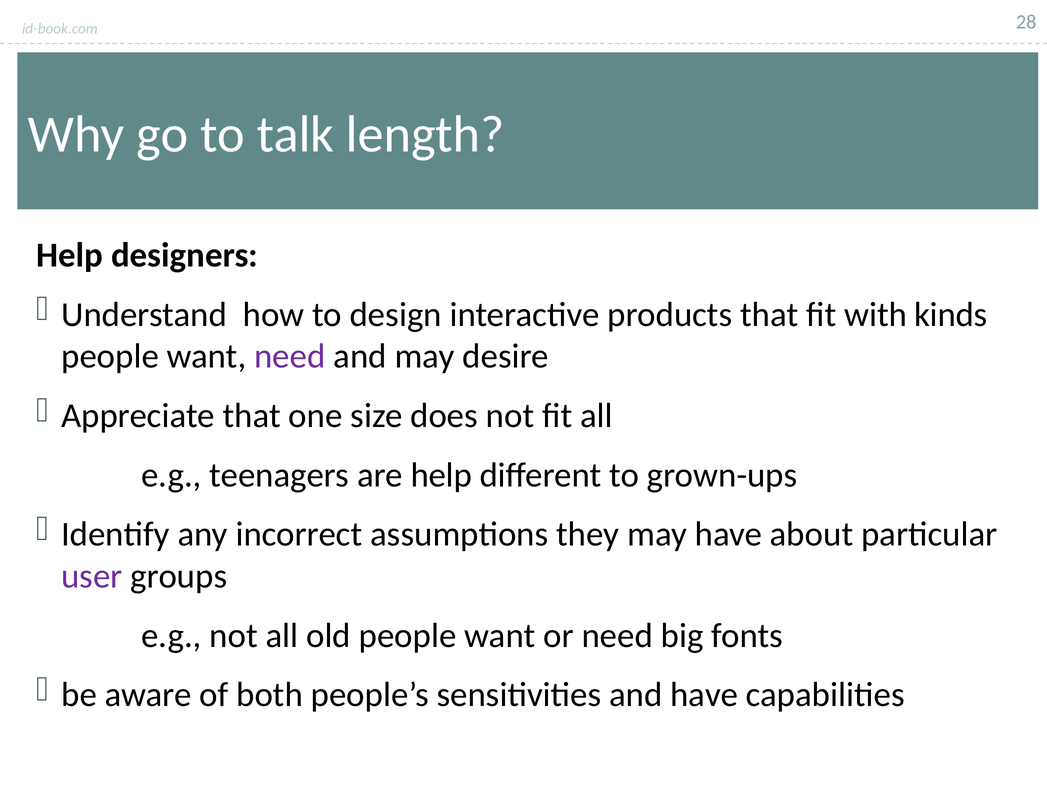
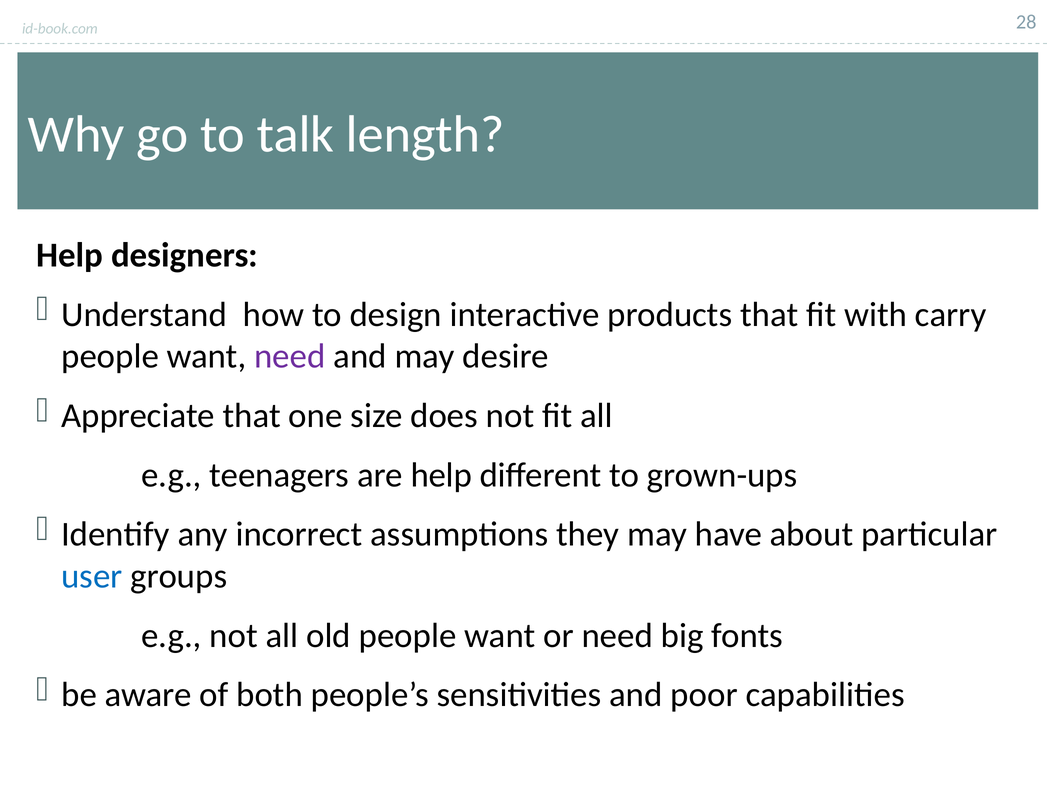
kinds: kinds -> carry (951, 315)
user colour: purple -> blue (92, 576)
and have: have -> poor (704, 695)
